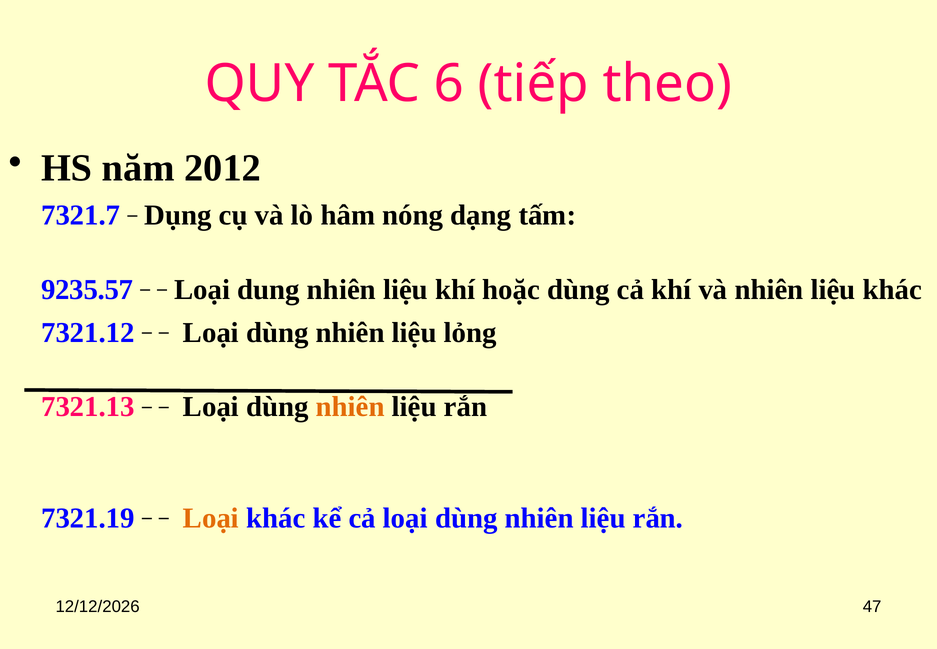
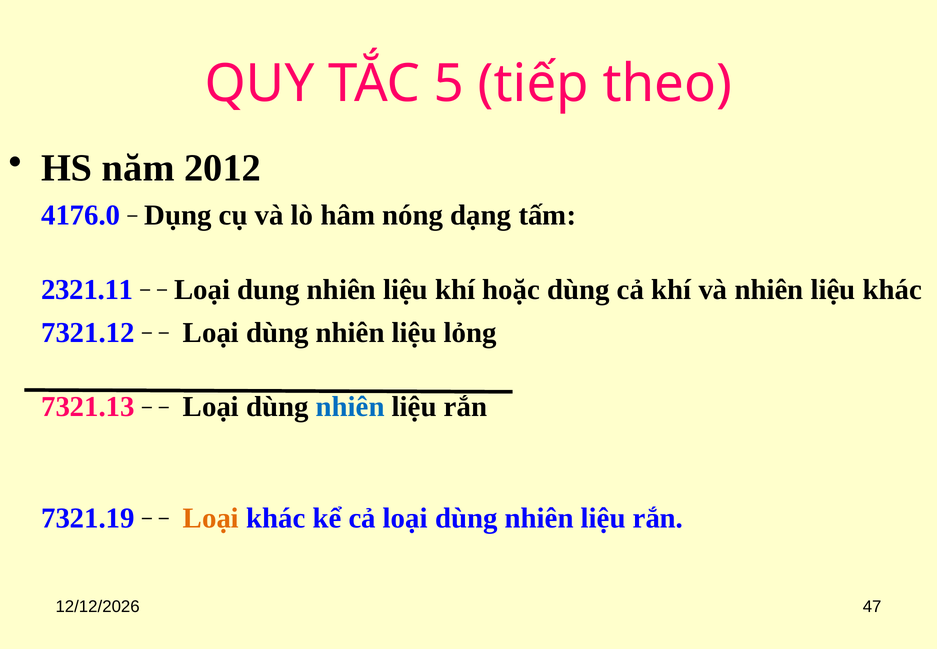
6: 6 -> 5 (449, 84)
7321.7: 7321.7 -> 4176.0 (81, 215)
9235.57: 9235.57 -> 2321.11 (87, 289)
nhiên colour: orange -> blue (350, 407)
